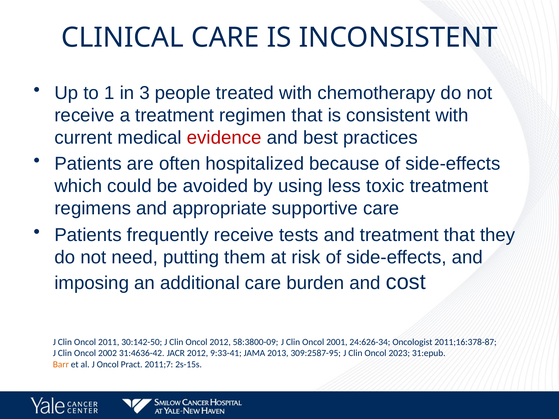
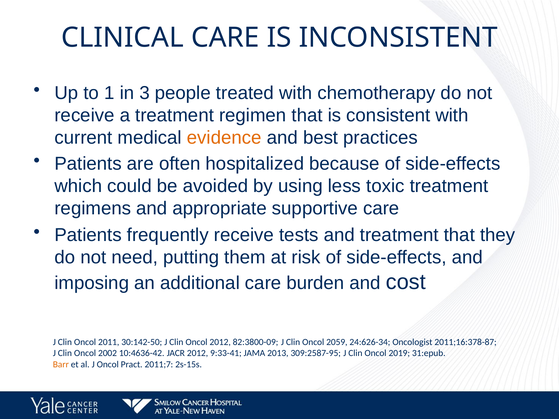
evidence colour: red -> orange (224, 138)
58:3800-09: 58:3800-09 -> 82:3800-09 (256, 342)
2001: 2001 -> 2059 (337, 342)
31:4636-42: 31:4636-42 -> 10:4636-42 (142, 353)
2023: 2023 -> 2019 (399, 353)
